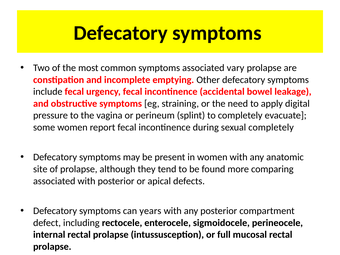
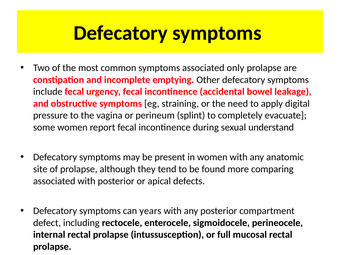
vary: vary -> only (236, 68)
sexual completely: completely -> understand (271, 127)
